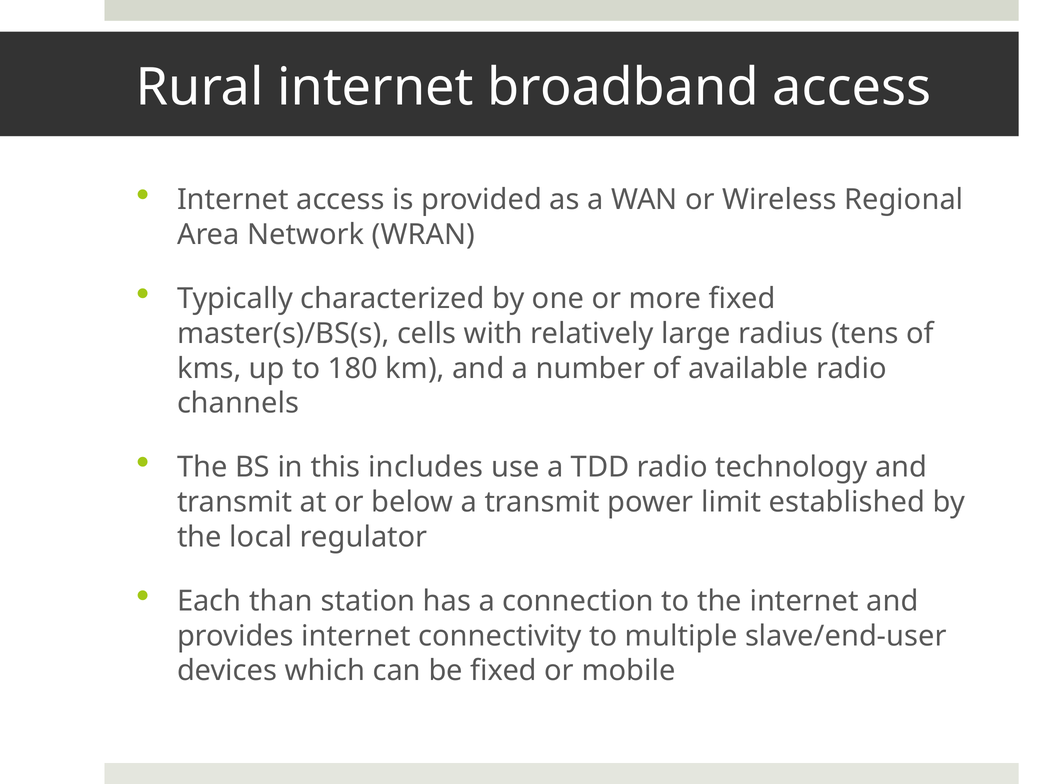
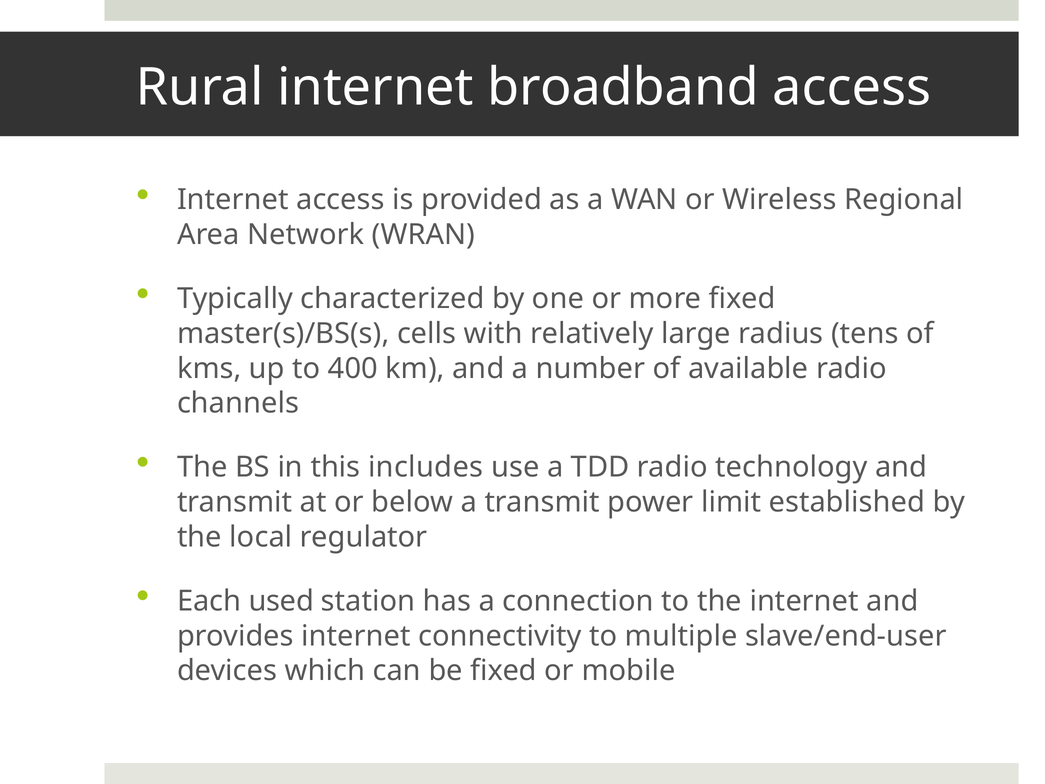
180: 180 -> 400 (353, 368)
than: than -> used (281, 601)
